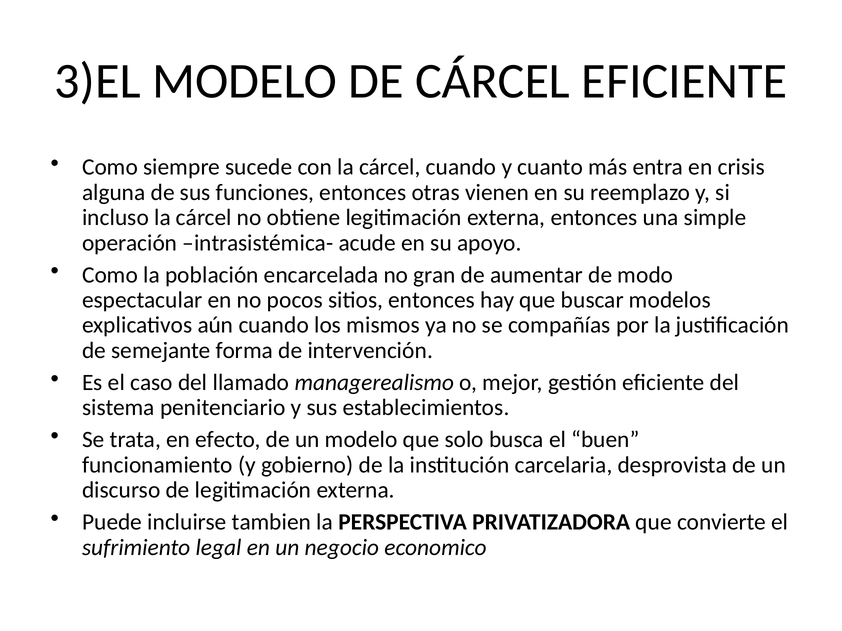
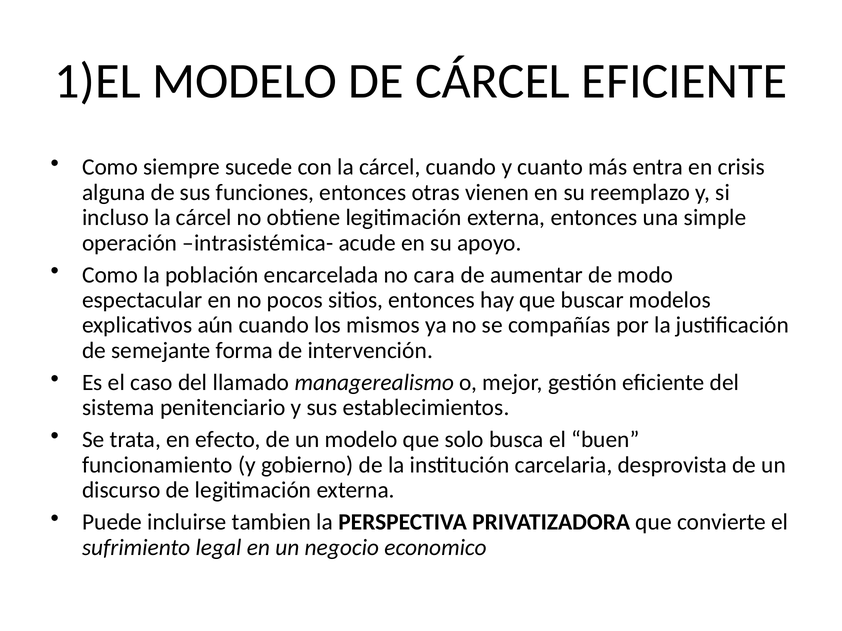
3)EL: 3)EL -> 1)EL (98, 81)
gran: gran -> cara (434, 275)
